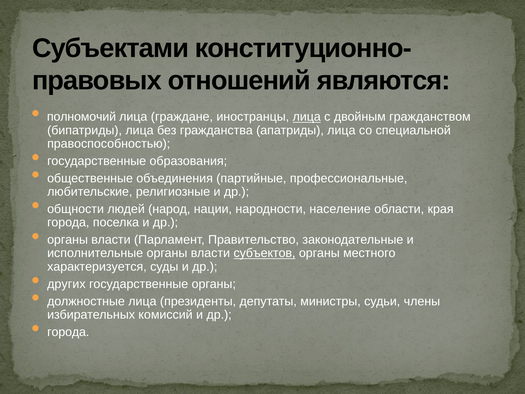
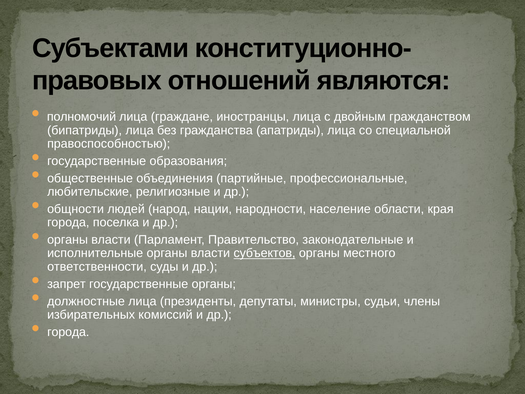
лица underline: present -> none (307, 117)
характеризуется: характеризуется -> ответственности (97, 266)
других: других -> запрет (66, 284)
